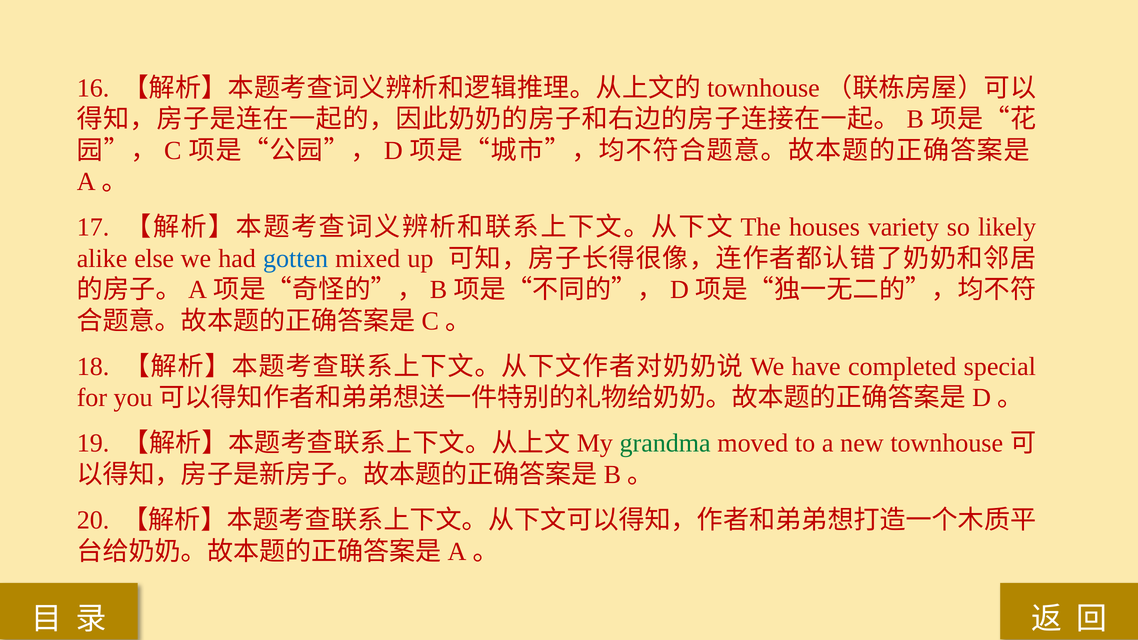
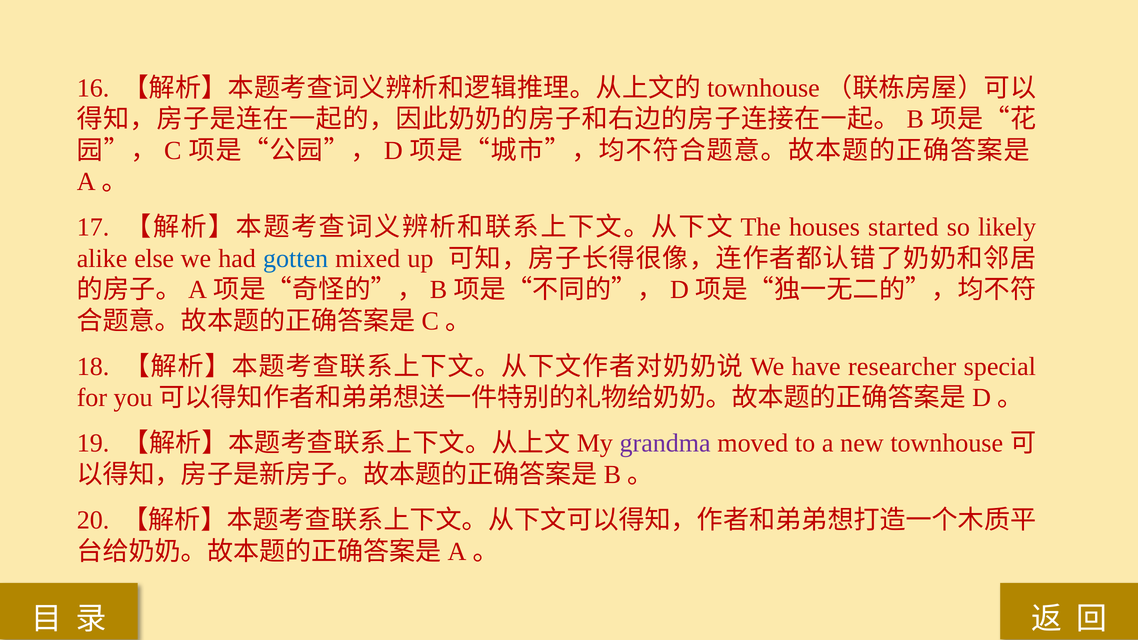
variety: variety -> started (903, 227)
completed: completed -> researcher (902, 367)
grandma colour: green -> purple (665, 443)
